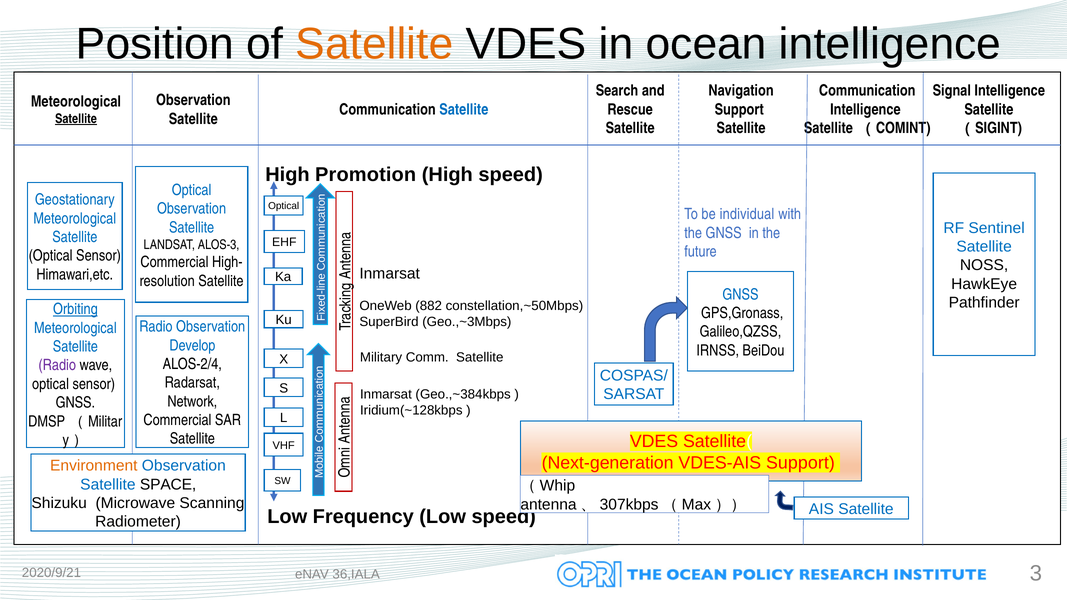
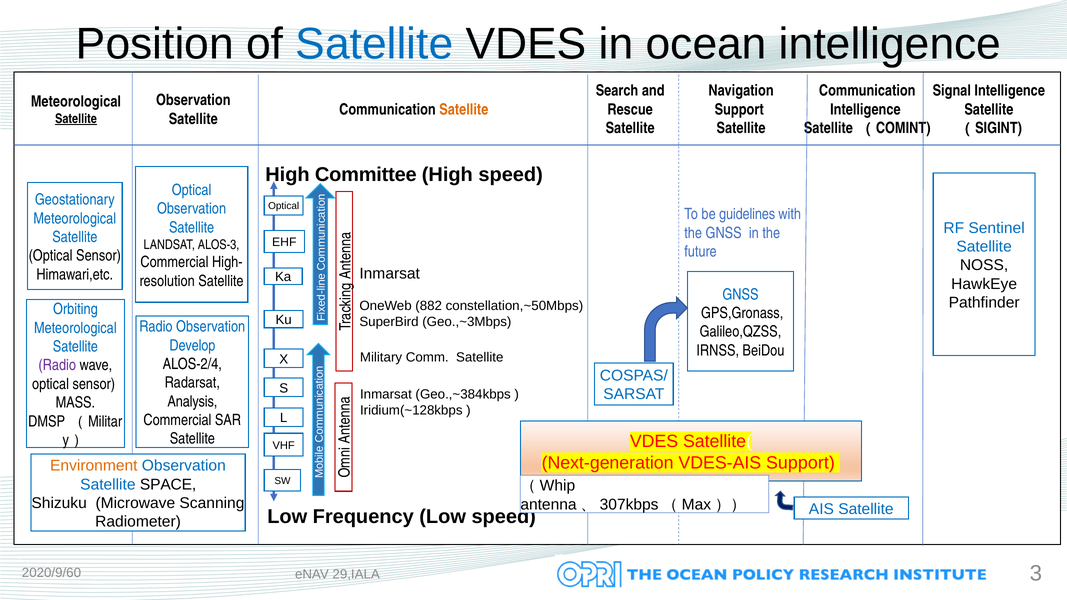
Satellite colour: orange -> blue (374, 44)
Satellite colour: blue -> orange (464, 110)
Promotion: Promotion -> Committee (366, 175)
individual: individual -> guidelines (747, 214)
Orbiting underline: present -> none (75, 309)
Network: Network -> Analysis (192, 402)
GNSS: GNSS -> MASS (75, 403)
2020/9/21: 2020/9/21 -> 2020/9/60 (51, 573)
36,IALA: 36,IALA -> 29,IALA (356, 574)
